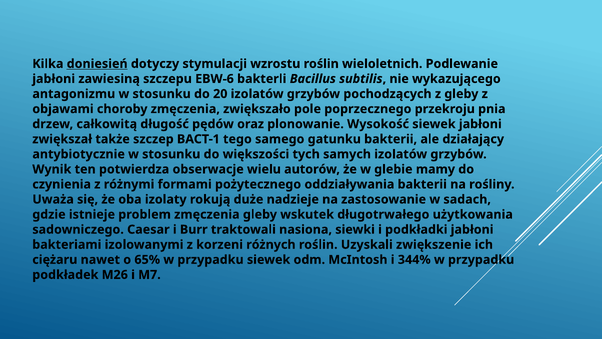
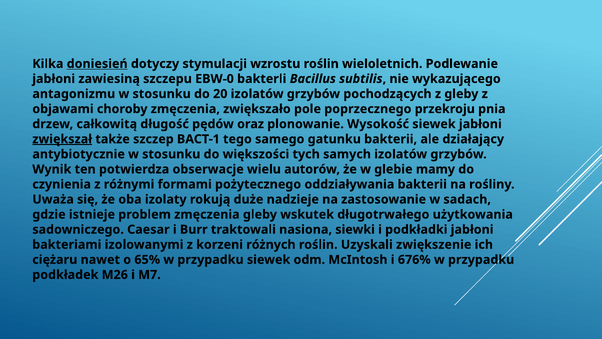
EBW-6: EBW-6 -> EBW-0 (214, 79)
zwiększał underline: none -> present (62, 139)
344%: 344% -> 676% (414, 259)
